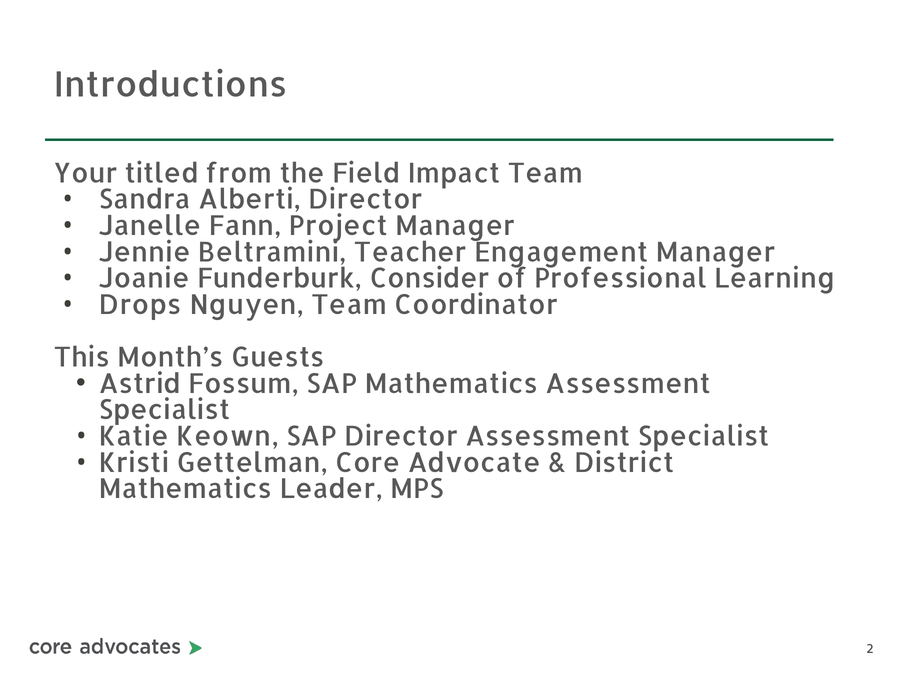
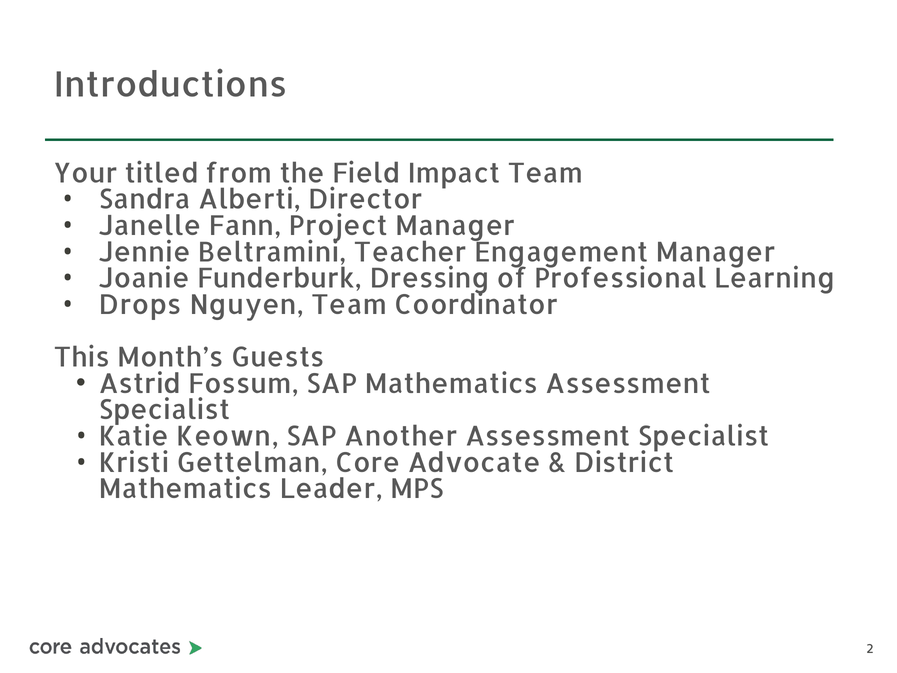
Consider: Consider -> Dressing (430, 279)
SAP Director: Director -> Another (401, 437)
